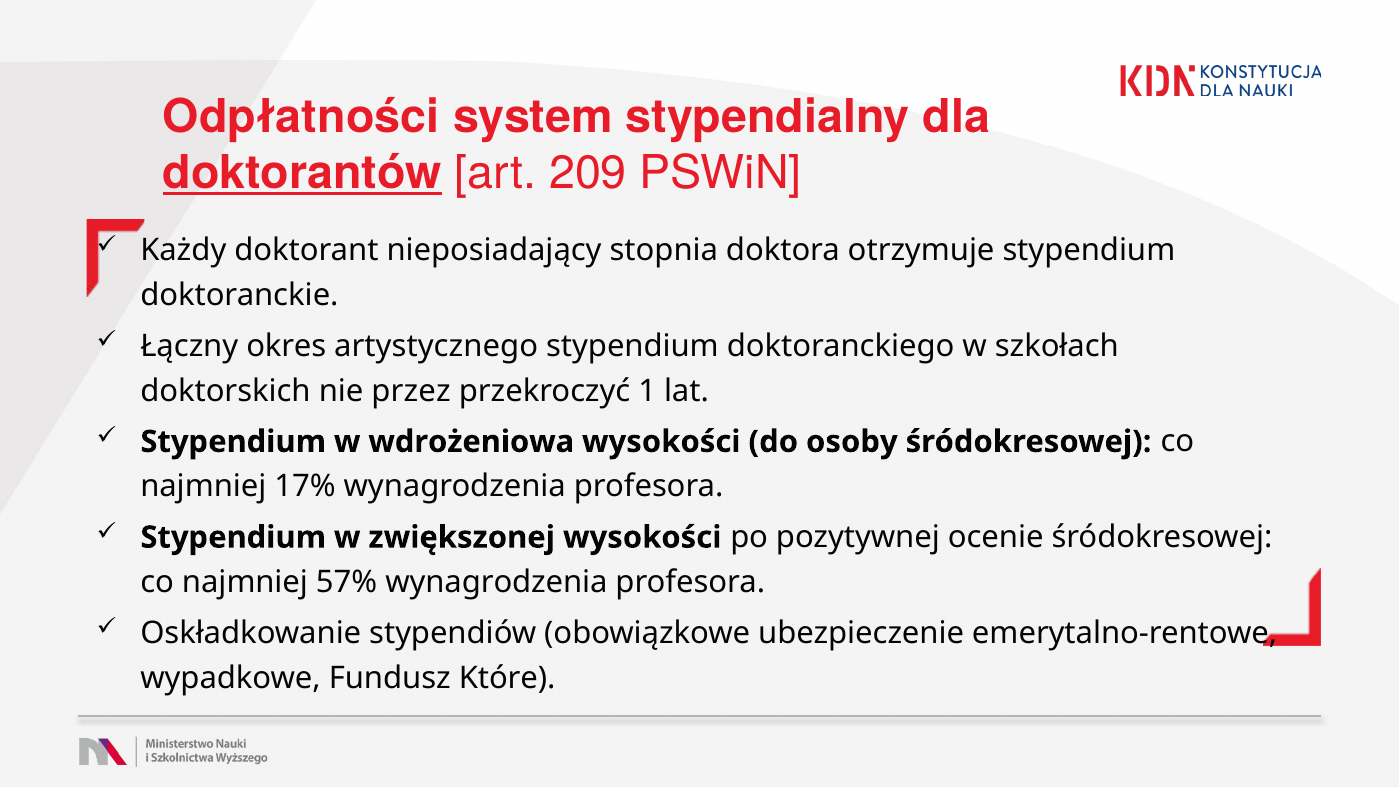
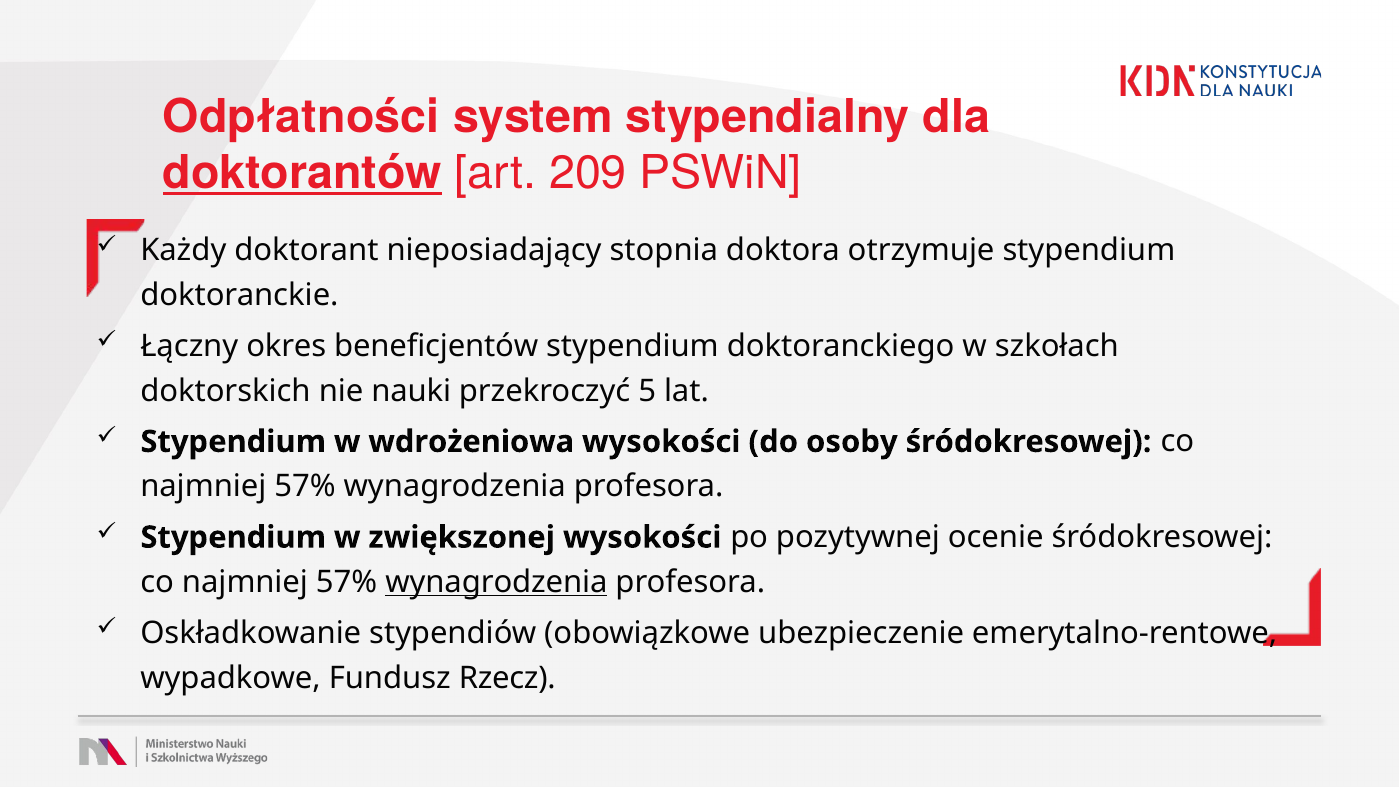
artystycznego: artystycznego -> beneficjentów (436, 346)
przez: przez -> nauki (411, 391)
1: 1 -> 5 (647, 391)
17%: 17% -> 57% (305, 486)
wynagrodzenia underline: none -> present (496, 582)
Które: Które -> Rzecz (507, 678)
